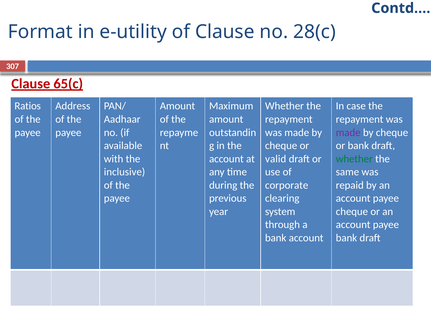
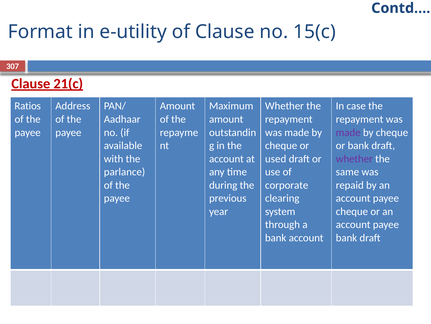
28(c: 28(c -> 15(c (314, 32)
65(c: 65(c -> 21(c (68, 84)
valid: valid -> used (276, 158)
whether colour: green -> purple (354, 158)
inclusive: inclusive -> parlance (125, 172)
